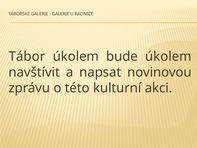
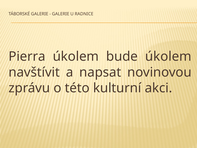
Tábor: Tábor -> Pierra (27, 56)
